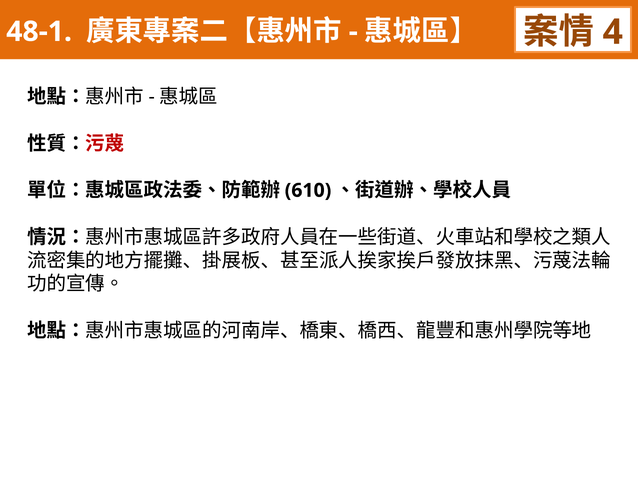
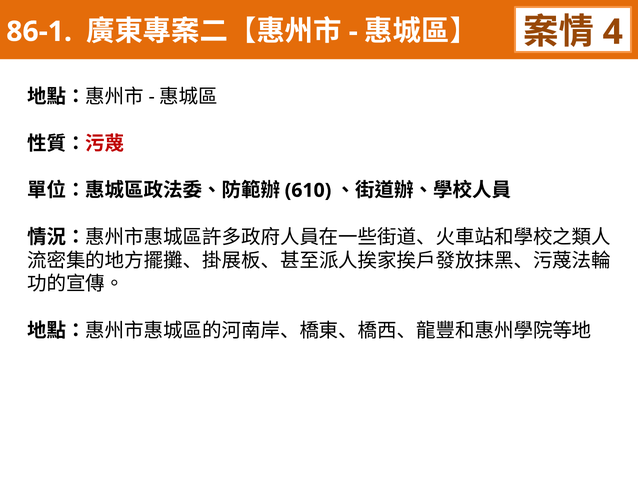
48-1: 48-1 -> 86-1 (39, 32)
